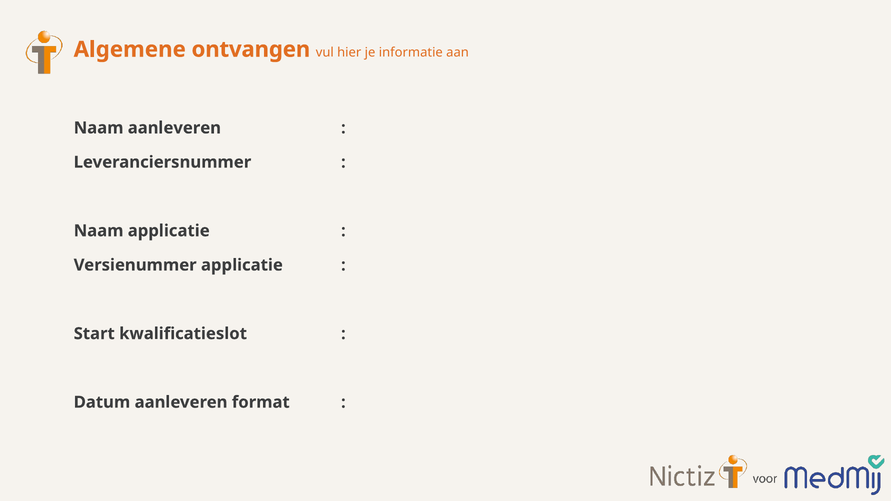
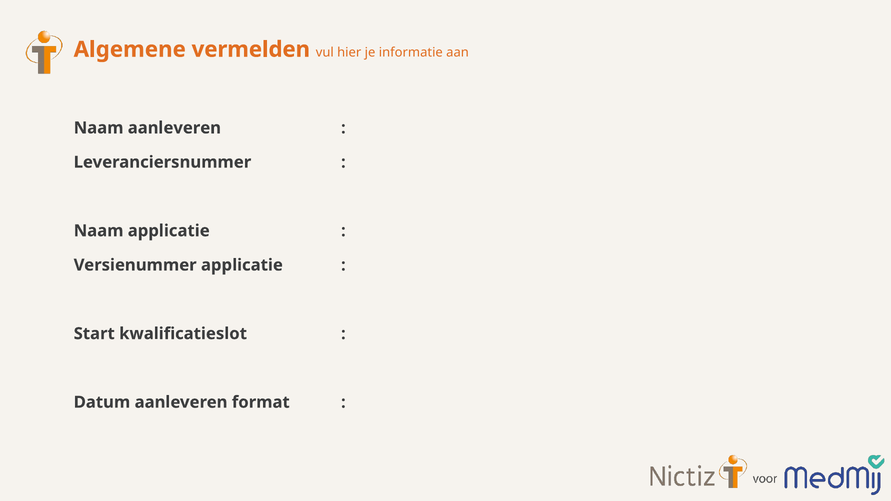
ontvangen: ontvangen -> vermelden (251, 49)
